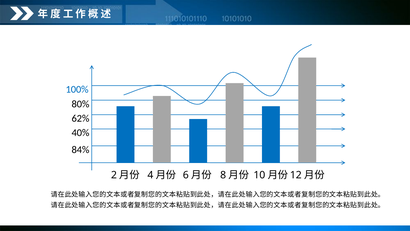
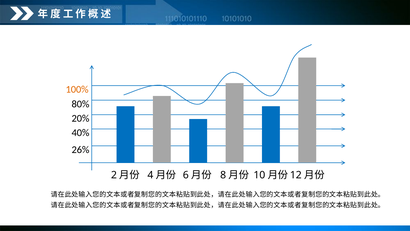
100% colour: blue -> orange (77, 89)
62%: 62% -> 20% (80, 118)
84%: 84% -> 26% (80, 150)
